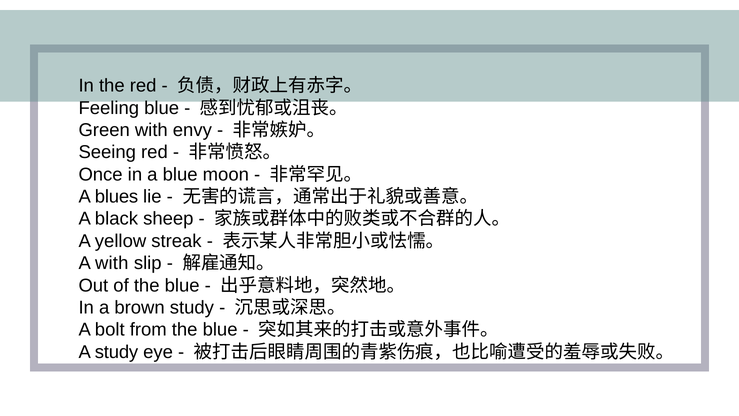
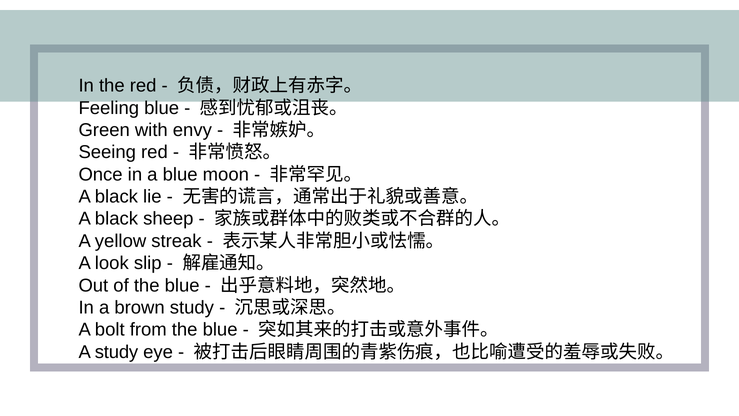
blues: blues -> black (116, 197)
A with: with -> look (112, 263)
